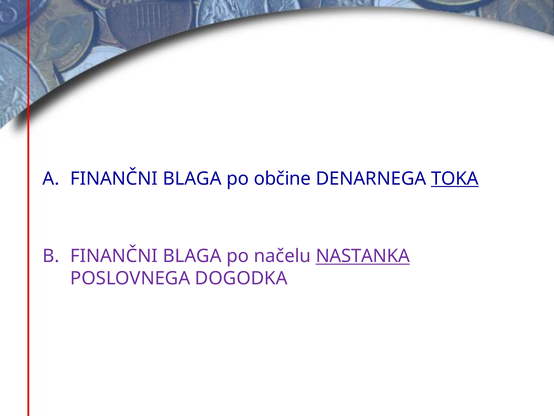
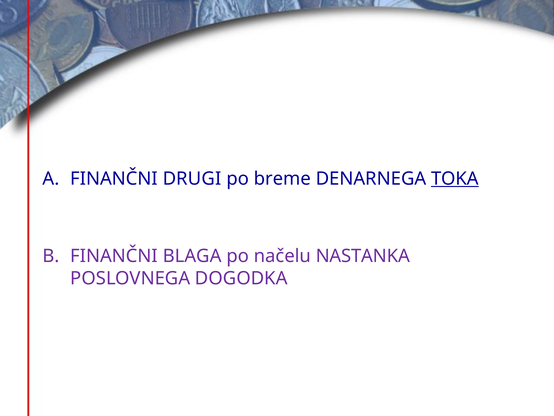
BLAGA: BLAGA -> DRUGI (192, 178)
občine: občine -> breme (282, 178)
NASTANKA underline: present -> none (363, 256)
